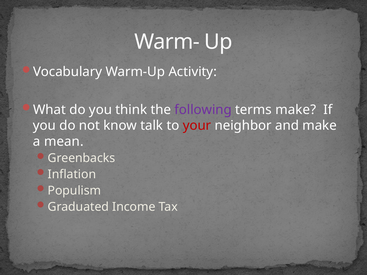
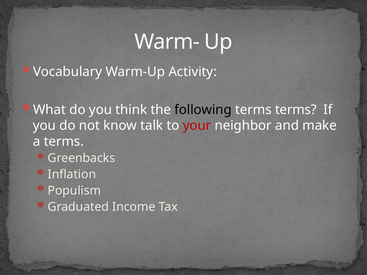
following colour: purple -> black (203, 110)
terms make: make -> terms (296, 110)
a mean: mean -> terms (64, 142)
